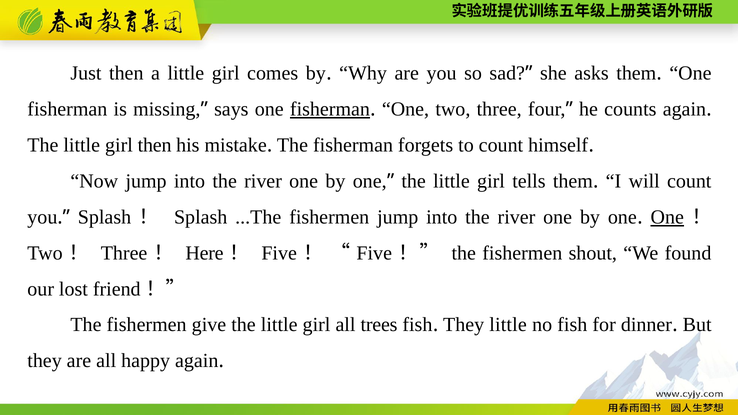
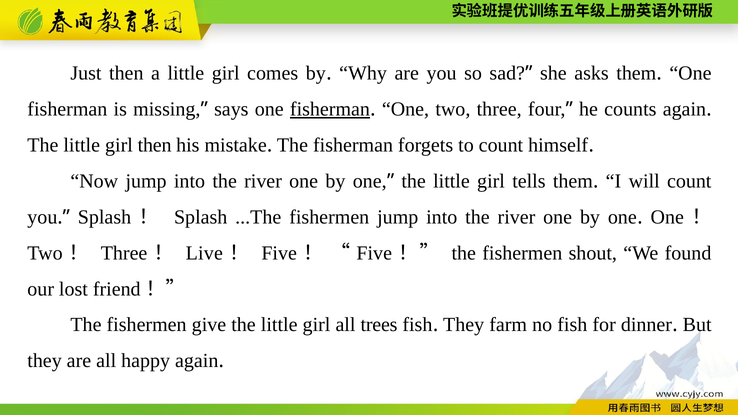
One underline: present -> none (667, 217)
Here: Here -> Live (204, 253)
They little: little -> farm (508, 325)
